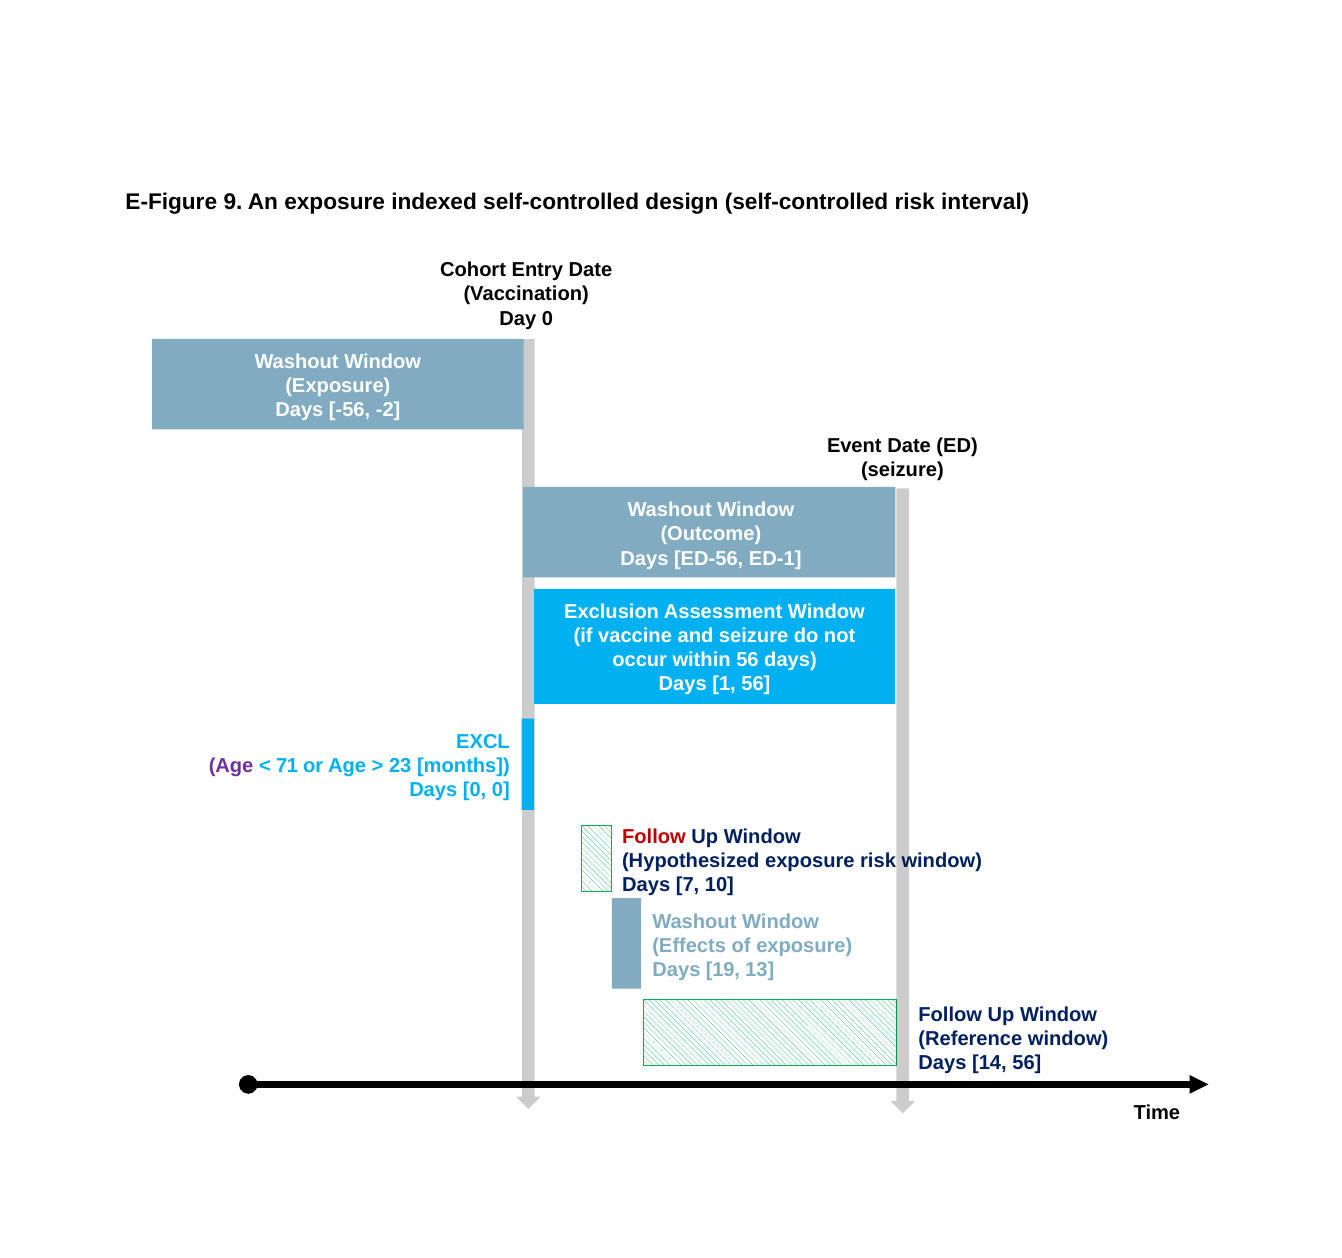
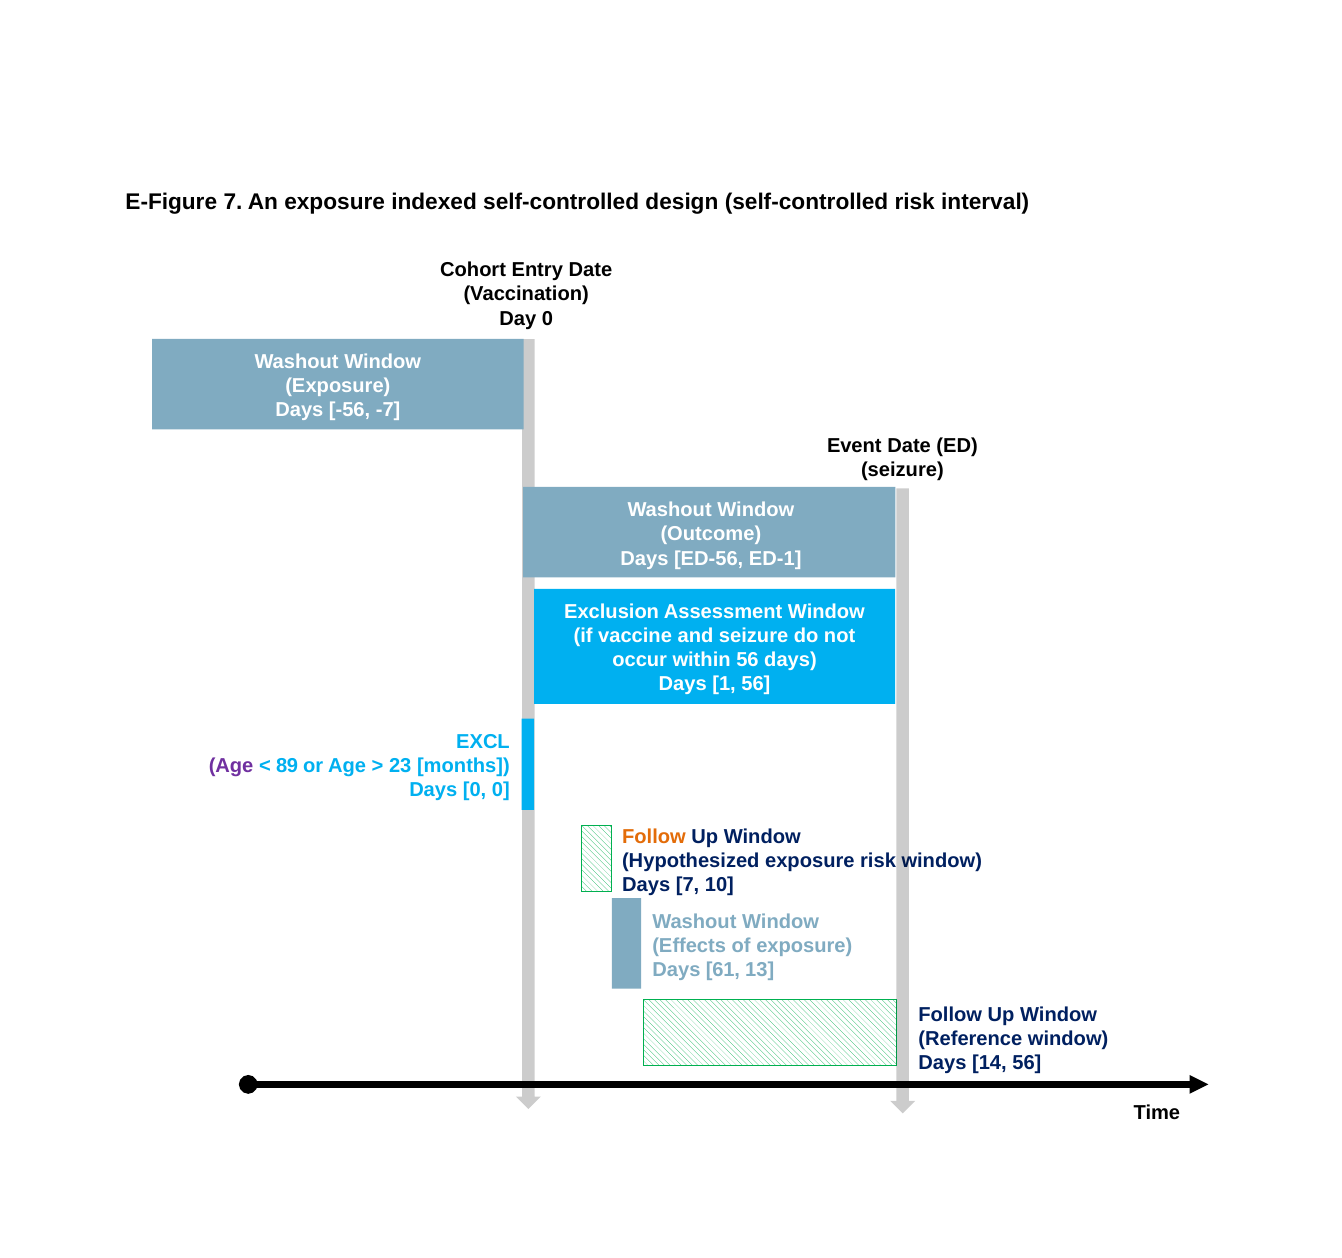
E-Figure 9: 9 -> 7 (233, 202)
-2: -2 -> -7 (388, 410)
71: 71 -> 89 (287, 766)
Follow colour: red -> orange (654, 837)
19: 19 -> 61 (723, 970)
